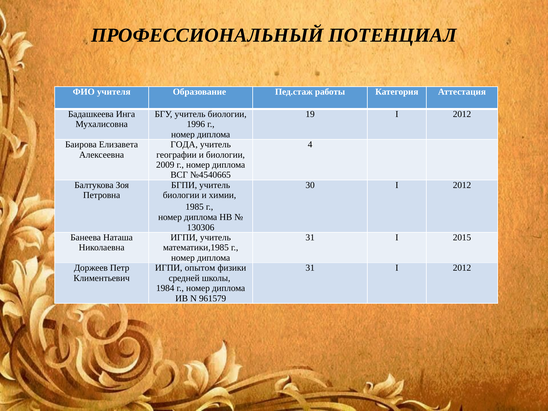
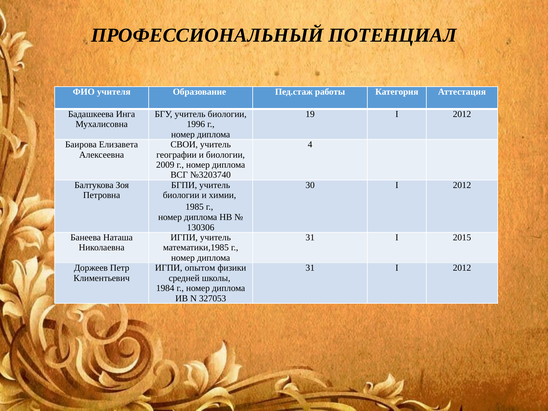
ГОДА: ГОДА -> СВОИ (184, 145)
№4540665: №4540665 -> №3203740 (210, 175)
961579: 961579 -> 327053 (213, 298)
